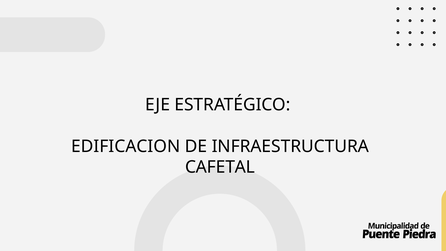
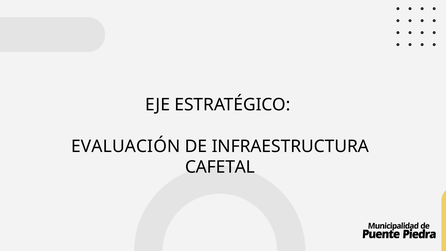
EDIFICACION: EDIFICACION -> EVALUACIÓN (126, 146)
